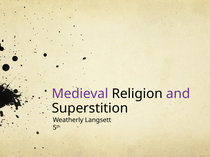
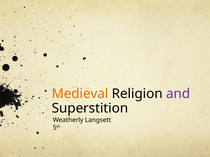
Medieval colour: purple -> orange (80, 94)
